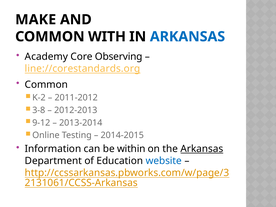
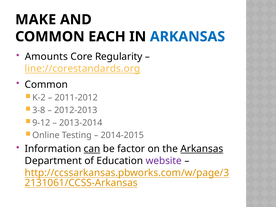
WITH: WITH -> EACH (107, 37)
Academy: Academy -> Amounts (46, 57)
Observing: Observing -> Regularity (119, 57)
can underline: none -> present (92, 149)
within: within -> factor (131, 149)
website colour: blue -> purple (164, 161)
